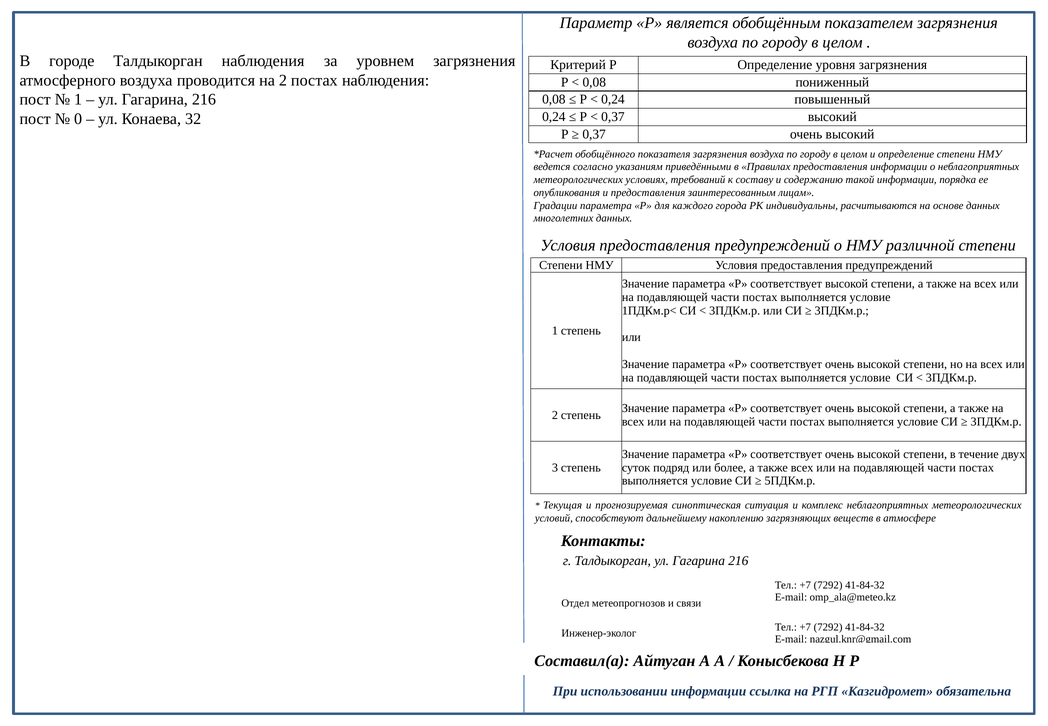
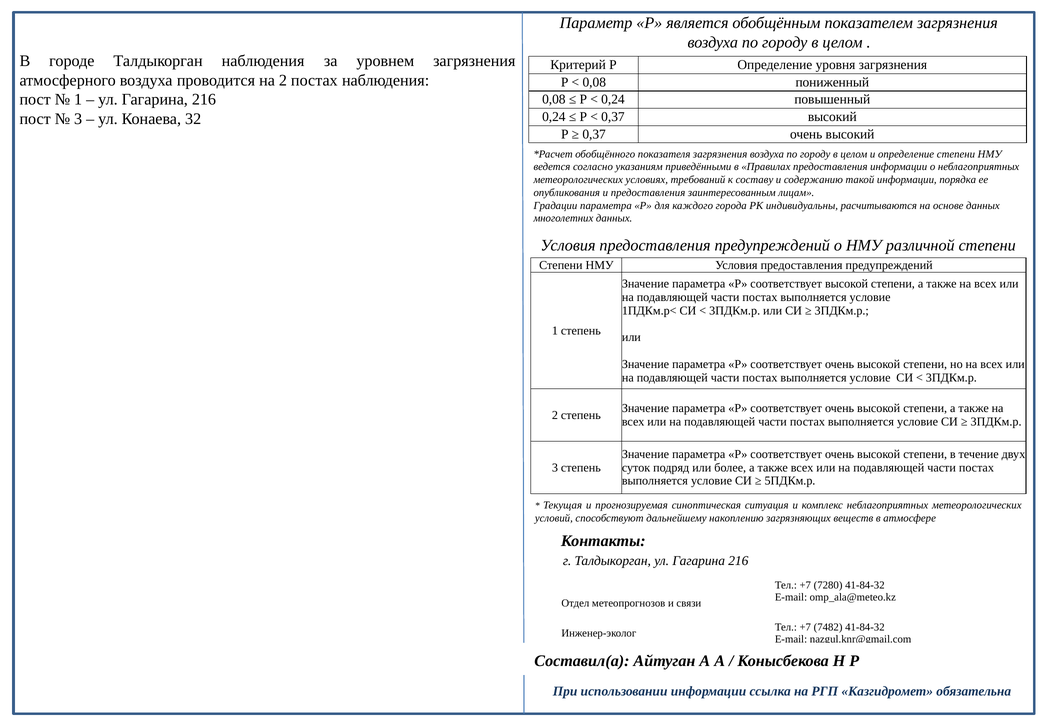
0: 0 -> 3 (78, 119)
7292: 7292 -> 7280 (828, 585)
7292: 7292 -> 7482 (828, 627)
